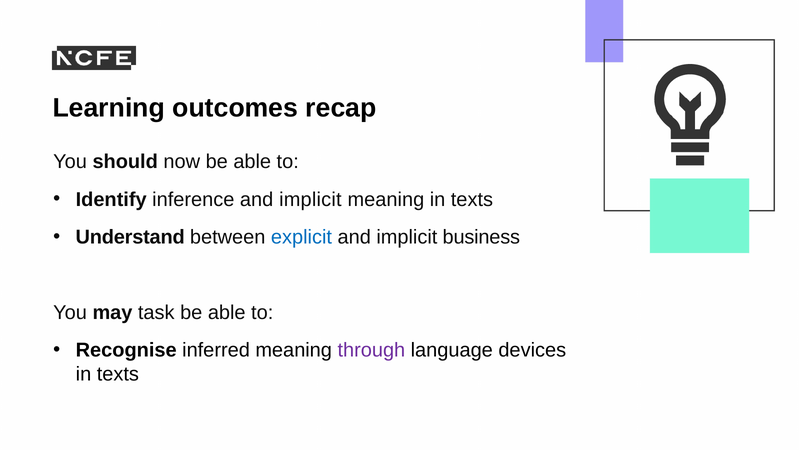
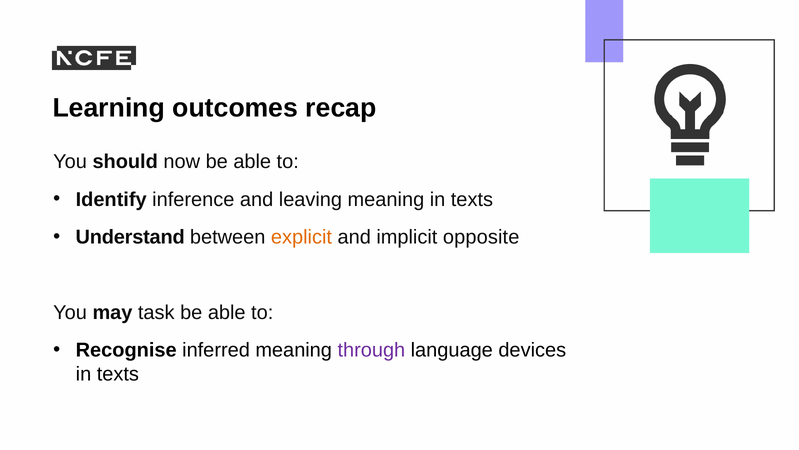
inference and implicit: implicit -> leaving (310, 199)
explicit colour: blue -> orange (301, 237)
business: business -> opposite (481, 237)
